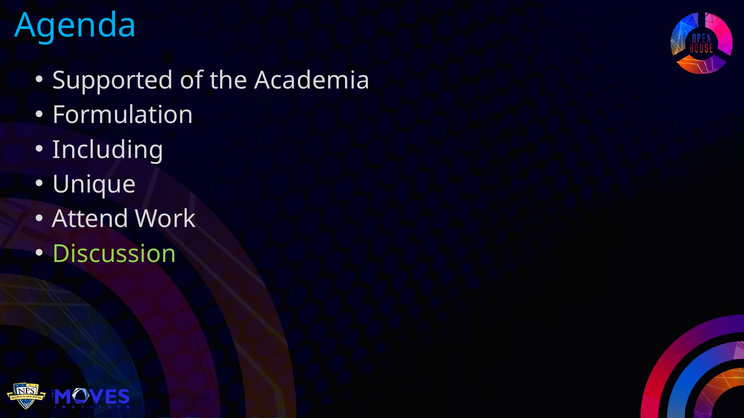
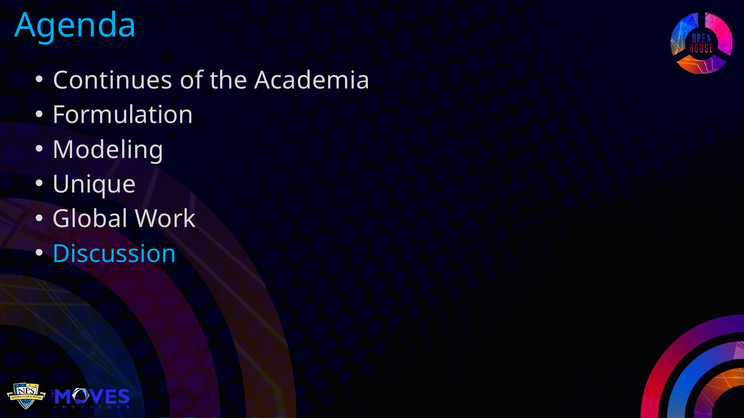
Supported: Supported -> Continues (113, 81)
Including: Including -> Modeling (108, 150)
Attend: Attend -> Global (90, 219)
Discussion colour: light green -> light blue (114, 254)
